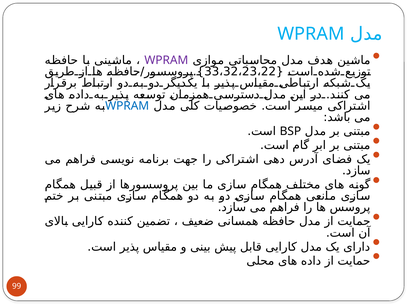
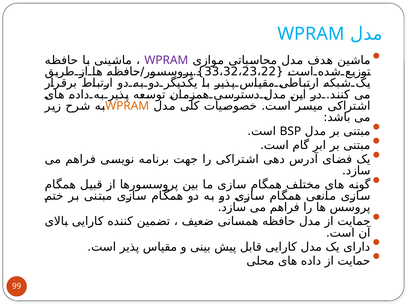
WPRAM colour: blue -> orange (127, 106)
